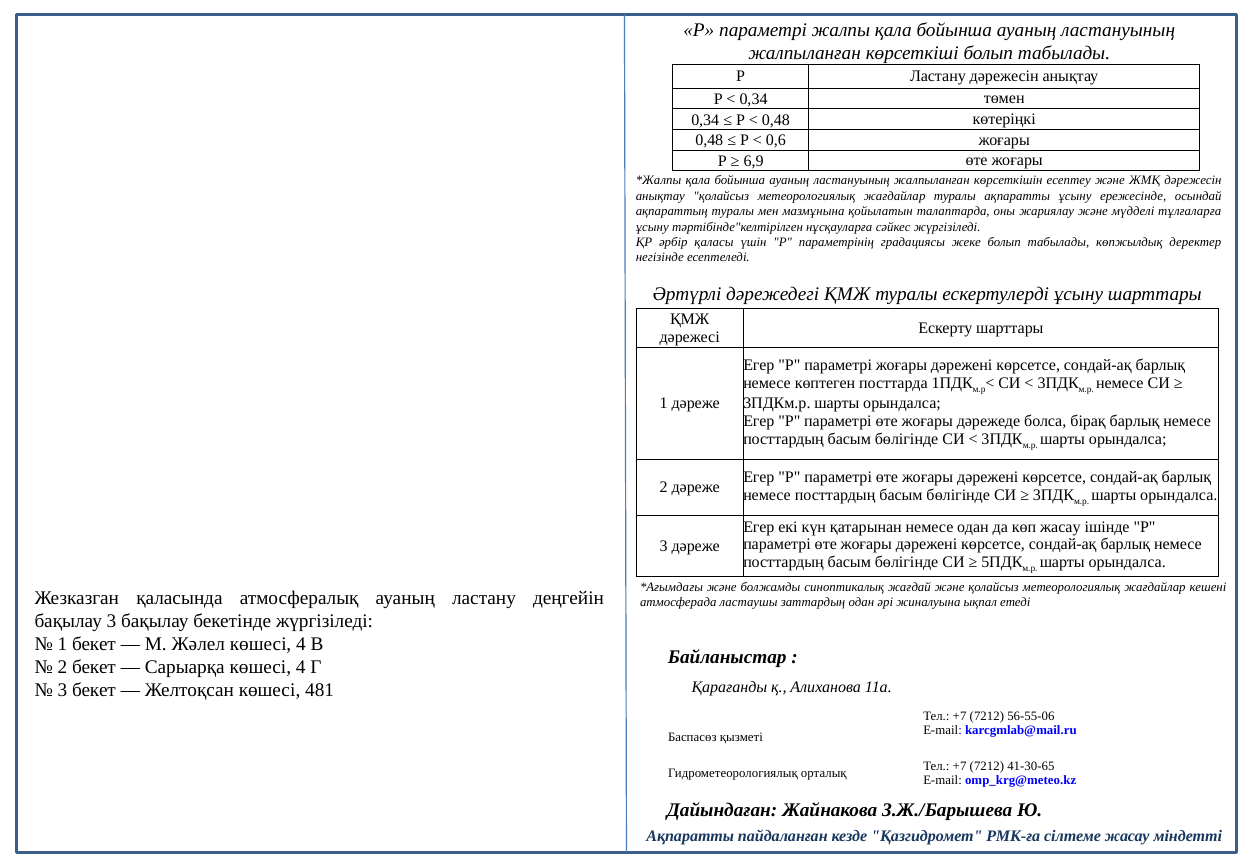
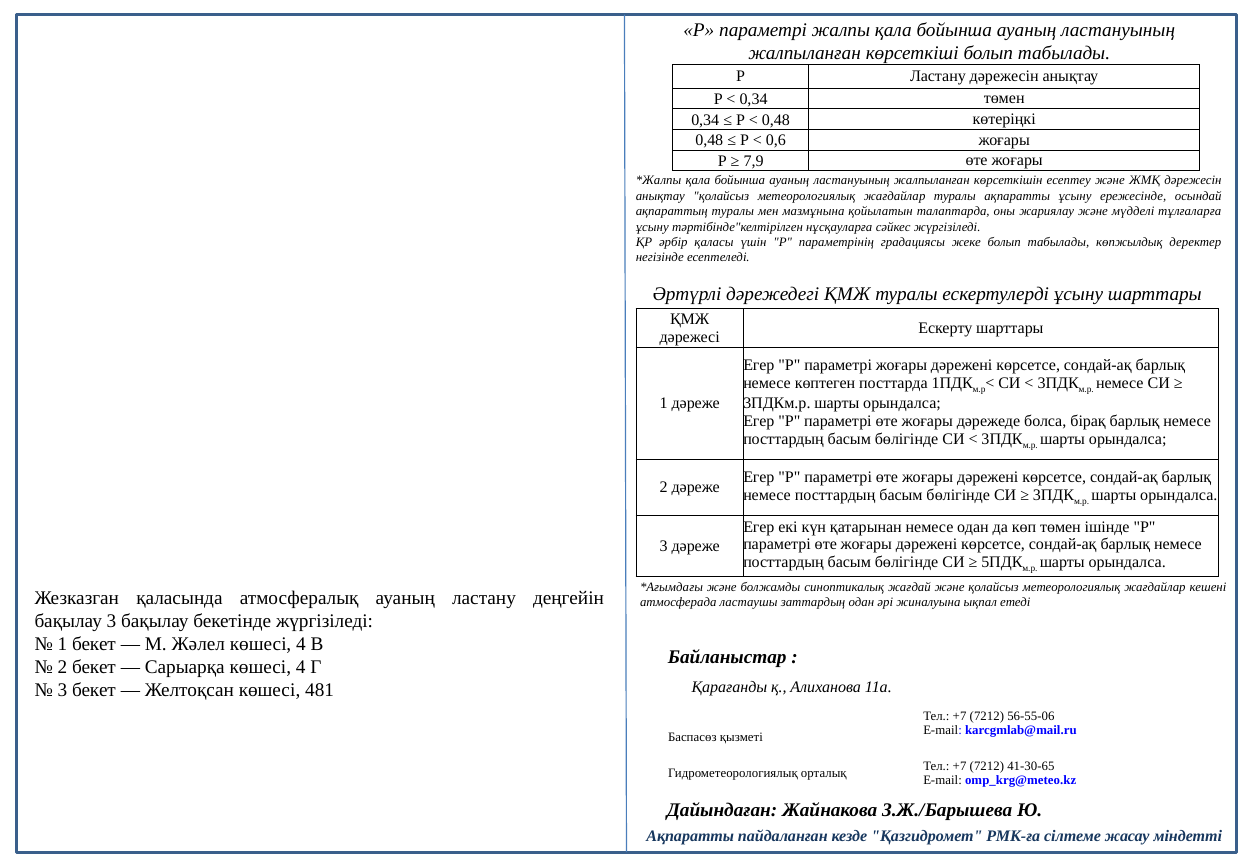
6,9: 6,9 -> 7,9 (754, 161)
көп жасау: жасау -> төмен (1060, 527)
